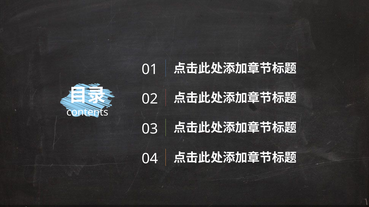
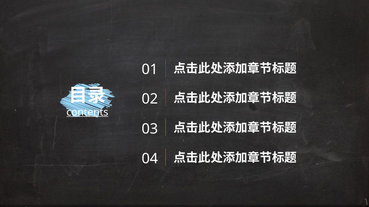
contents underline: none -> present (87, 112)
